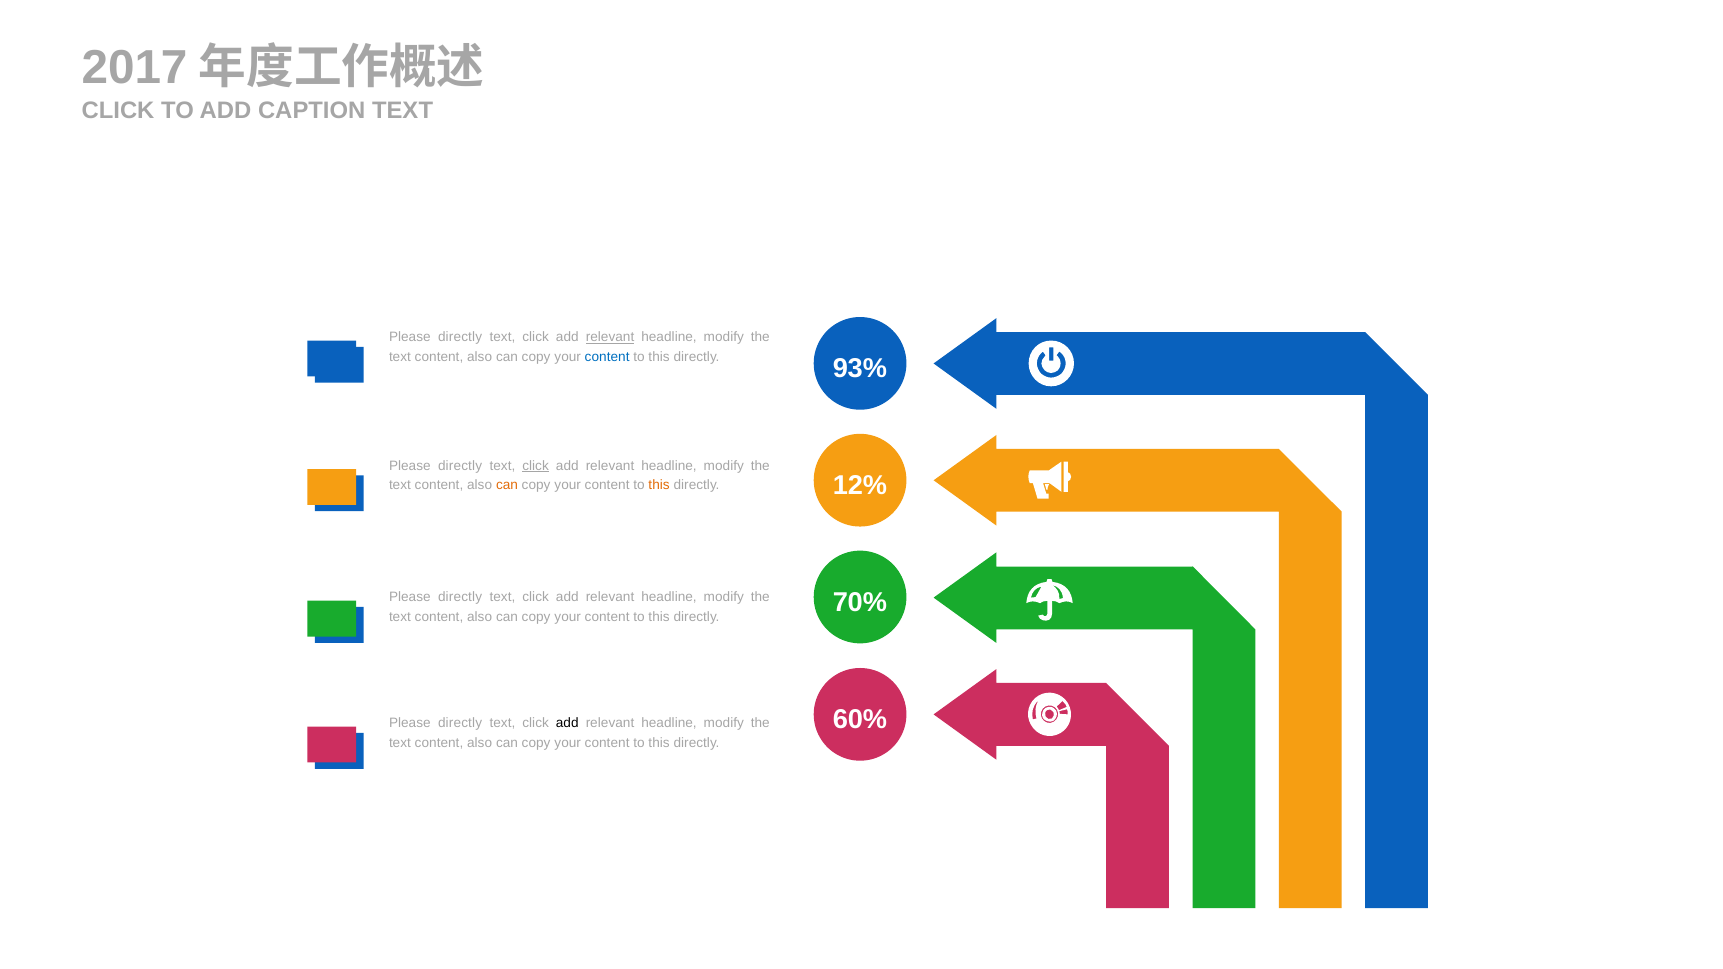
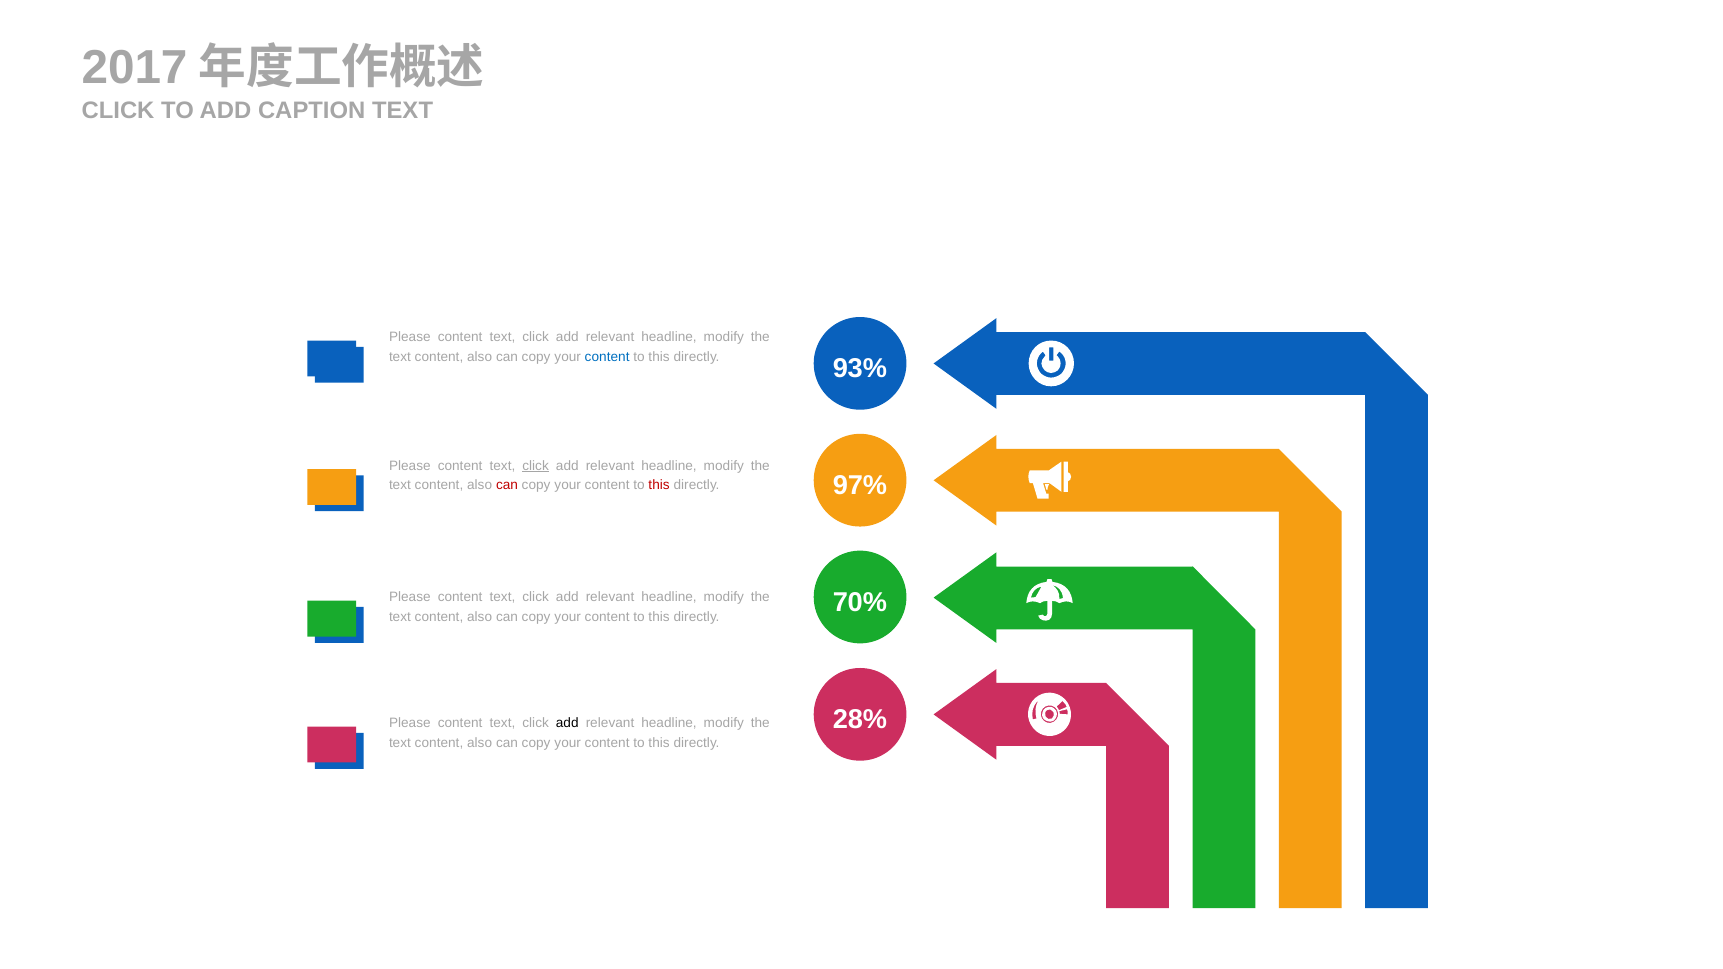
directly: directly -> content (460, 337)
relevant underline: present -> none (610, 337)
directly: directly -> content (460, 466)
12%: 12% -> 97% (860, 485)
can colour: orange -> red (507, 485)
this colour: orange -> red (659, 485)
directly: directly -> content (460, 597)
60%: 60% -> 28% (860, 719)
directly: directly -> content (460, 723)
